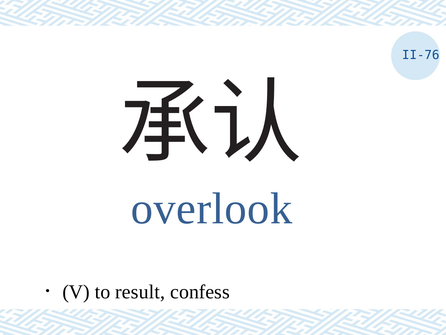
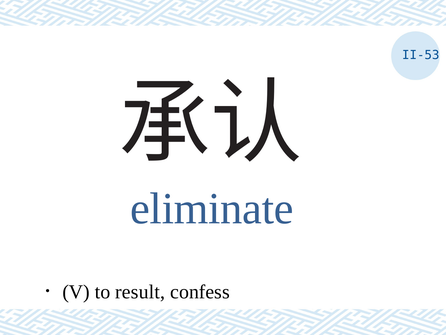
II-76: II-76 -> II-53 (421, 55)
overlook: overlook -> eliminate (212, 208)
